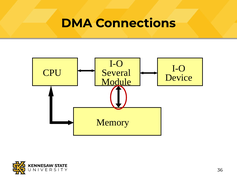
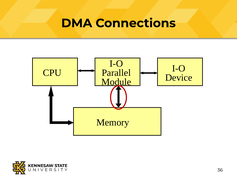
Several: Several -> Parallel (116, 73)
